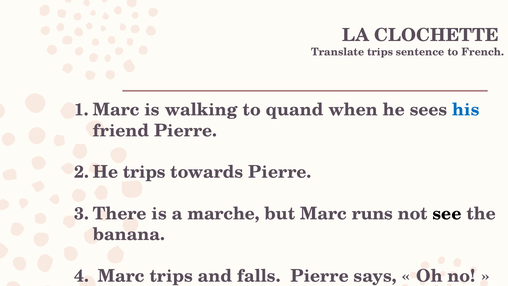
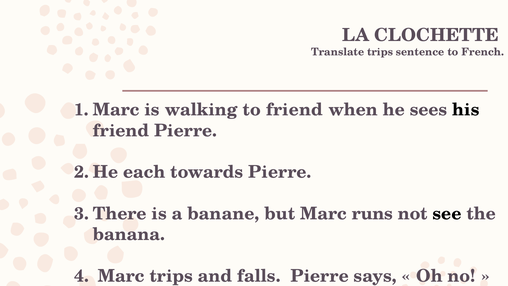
to quand: quand -> friend (294, 110)
his colour: blue -> black (466, 110)
trips: trips -> each (144, 172)
marche: marche -> banane (223, 213)
